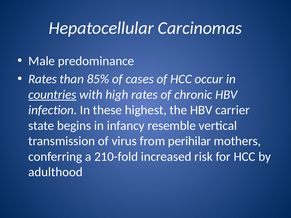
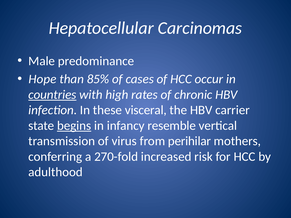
Rates: Rates -> Hope (42, 79)
highest: highest -> visceral (146, 110)
begins underline: none -> present (74, 126)
210-fold: 210-fold -> 270-fold (116, 157)
